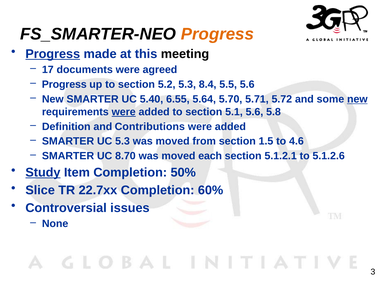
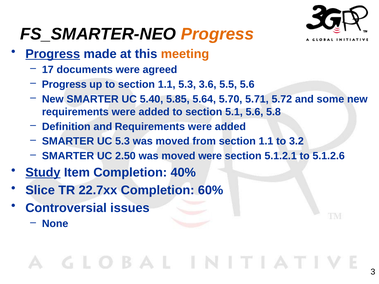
meeting colour: black -> orange (185, 54)
to section 5.2: 5.2 -> 1.1 (167, 85)
8.4: 8.4 -> 3.6 (208, 85)
6.55: 6.55 -> 5.85 (178, 99)
new underline: present -> none (357, 99)
were underline: present -> none (124, 112)
and Contributions: Contributions -> Requirements (150, 127)
from section 1.5: 1.5 -> 1.1 (266, 141)
4.6: 4.6 -> 3.2 (296, 141)
8.70: 8.70 -> 2.50 (125, 156)
moved each: each -> were (210, 156)
50%: 50% -> 40% (183, 173)
